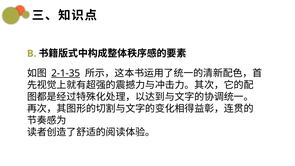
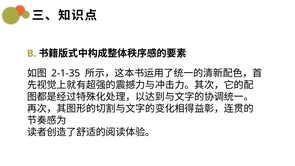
2-1-35 underline: present -> none (66, 73)
